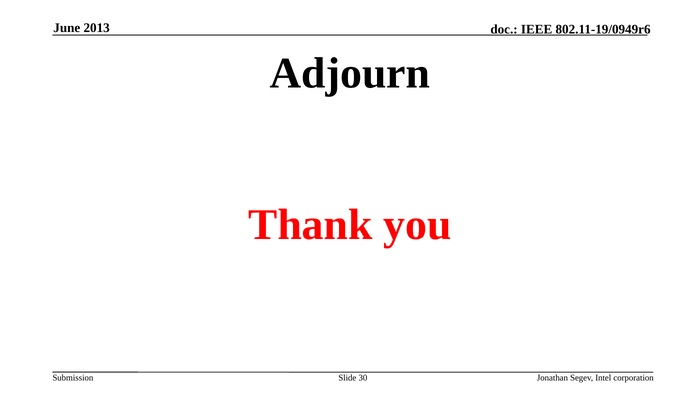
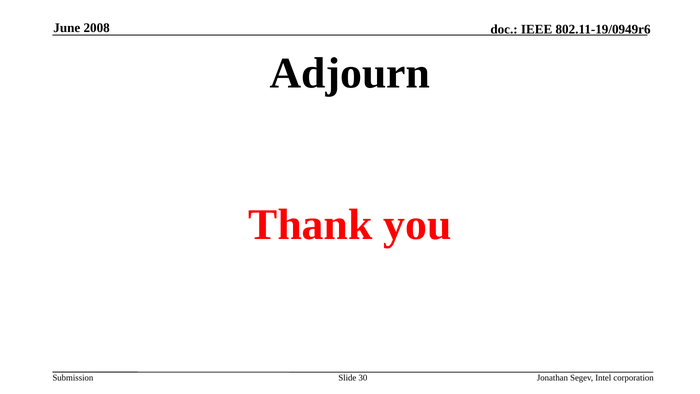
2013: 2013 -> 2008 (97, 28)
